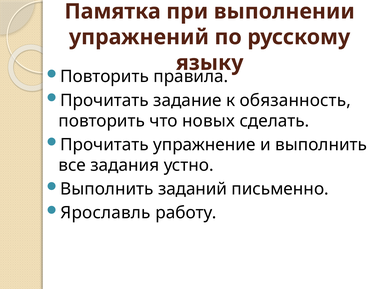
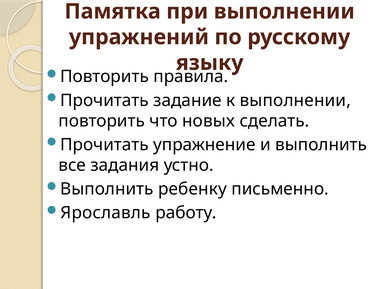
к обязанность: обязанность -> выполнении (295, 101)
заданий: заданий -> ребенку (192, 189)
